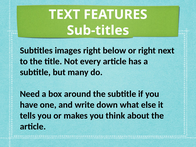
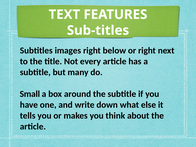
Need: Need -> Small (30, 94)
